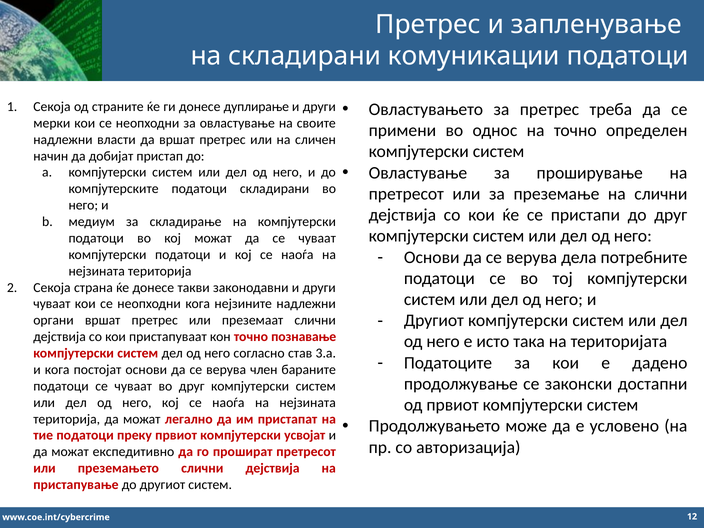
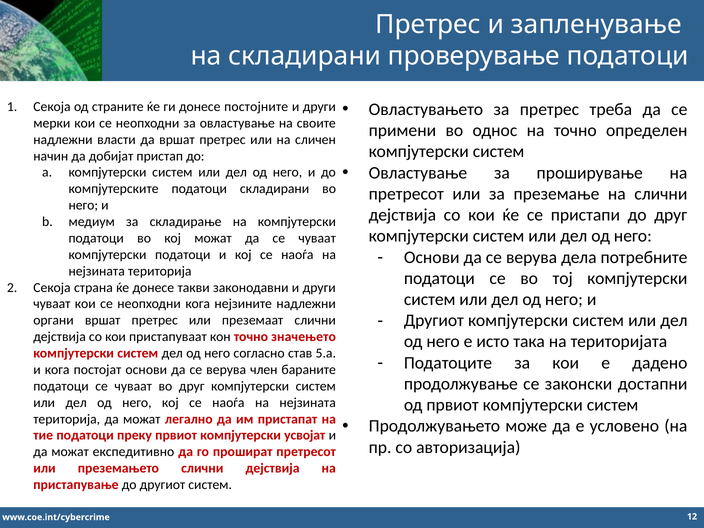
комуникации: комуникации -> проверување (474, 56)
дуплирање: дуплирање -> постојните (256, 107)
познавање: познавање -> значењето (304, 337)
3.а: 3.а -> 5.а (326, 353)
